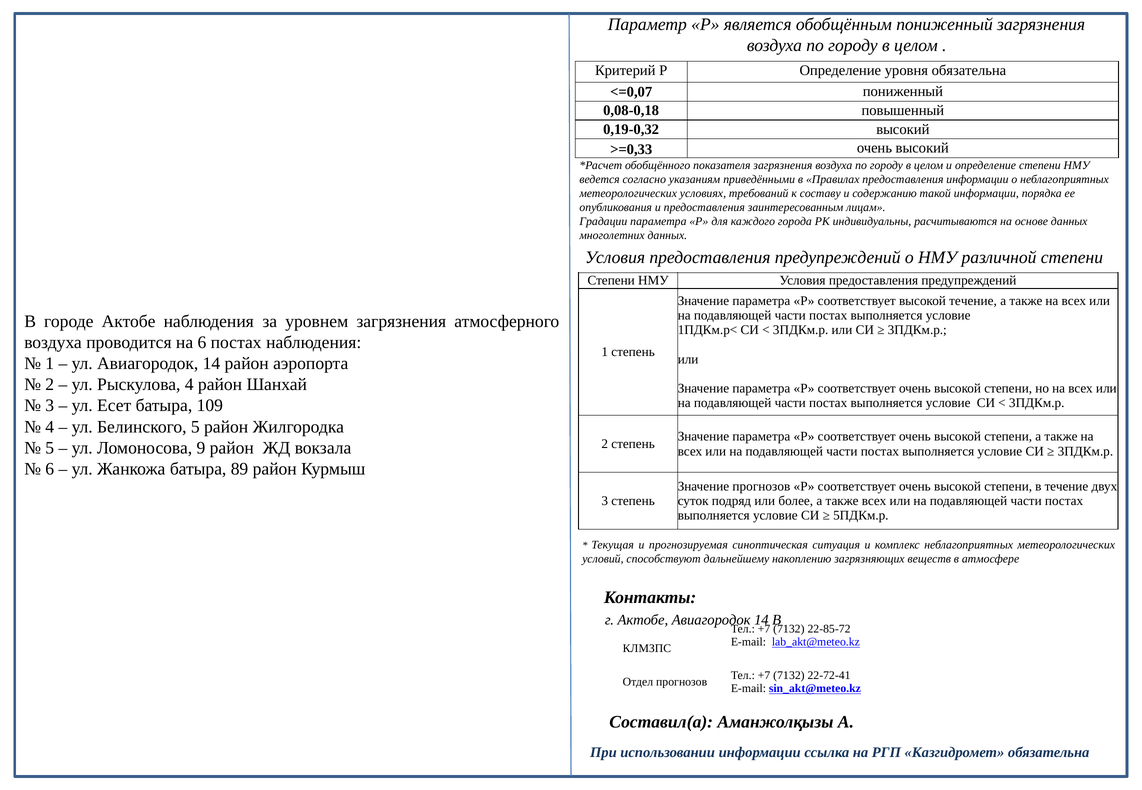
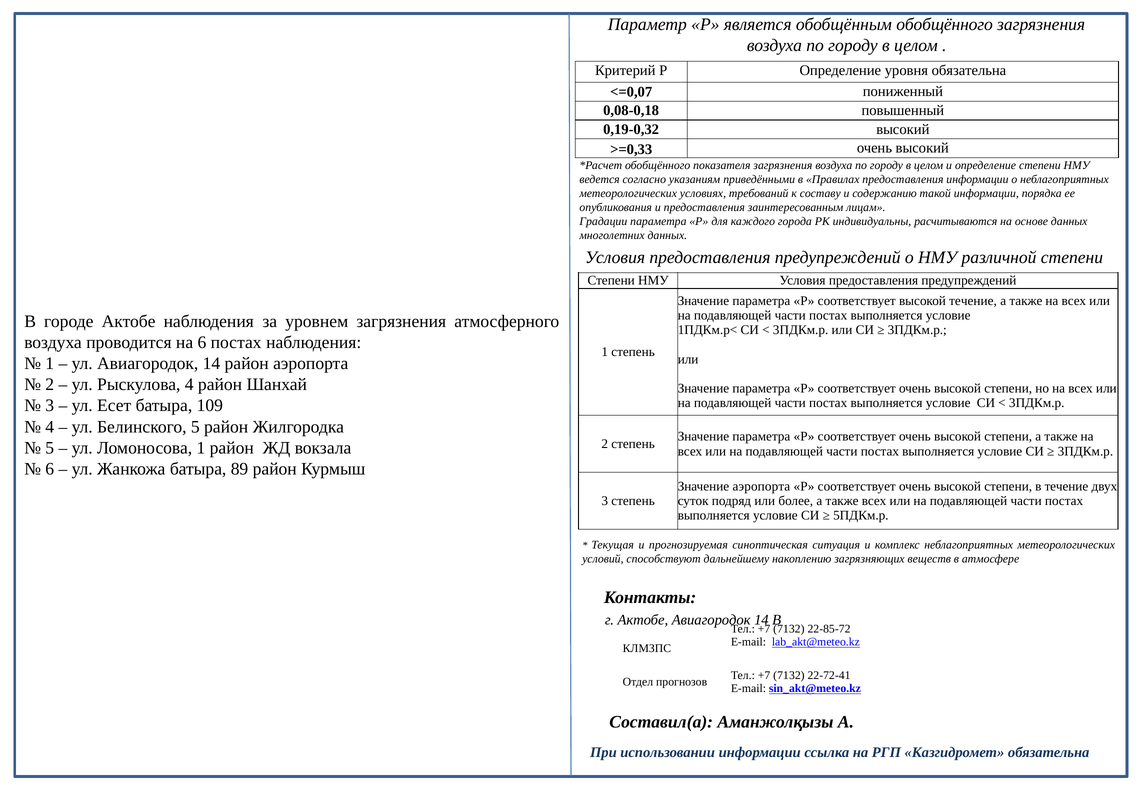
обобщённым пониженный: пониженный -> обобщённого (945, 25)
Ломоносова 9: 9 -> 1 (201, 448)
Значение прогнозов: прогнозов -> аэропорта (761, 487)
